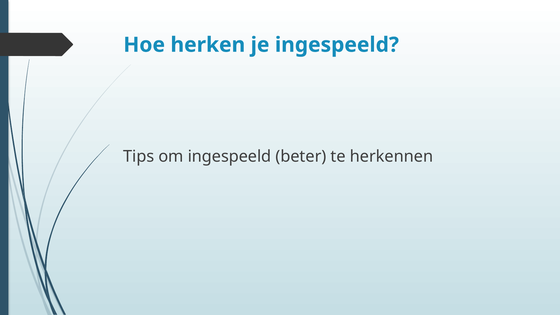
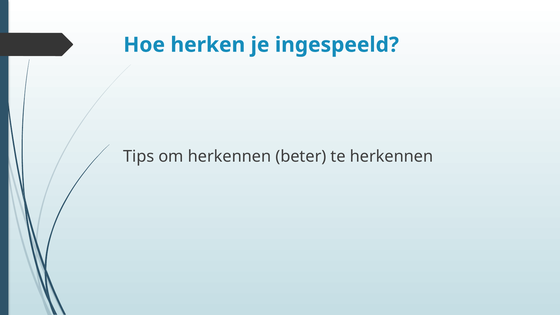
om ingespeeld: ingespeeld -> herkennen (230, 156)
